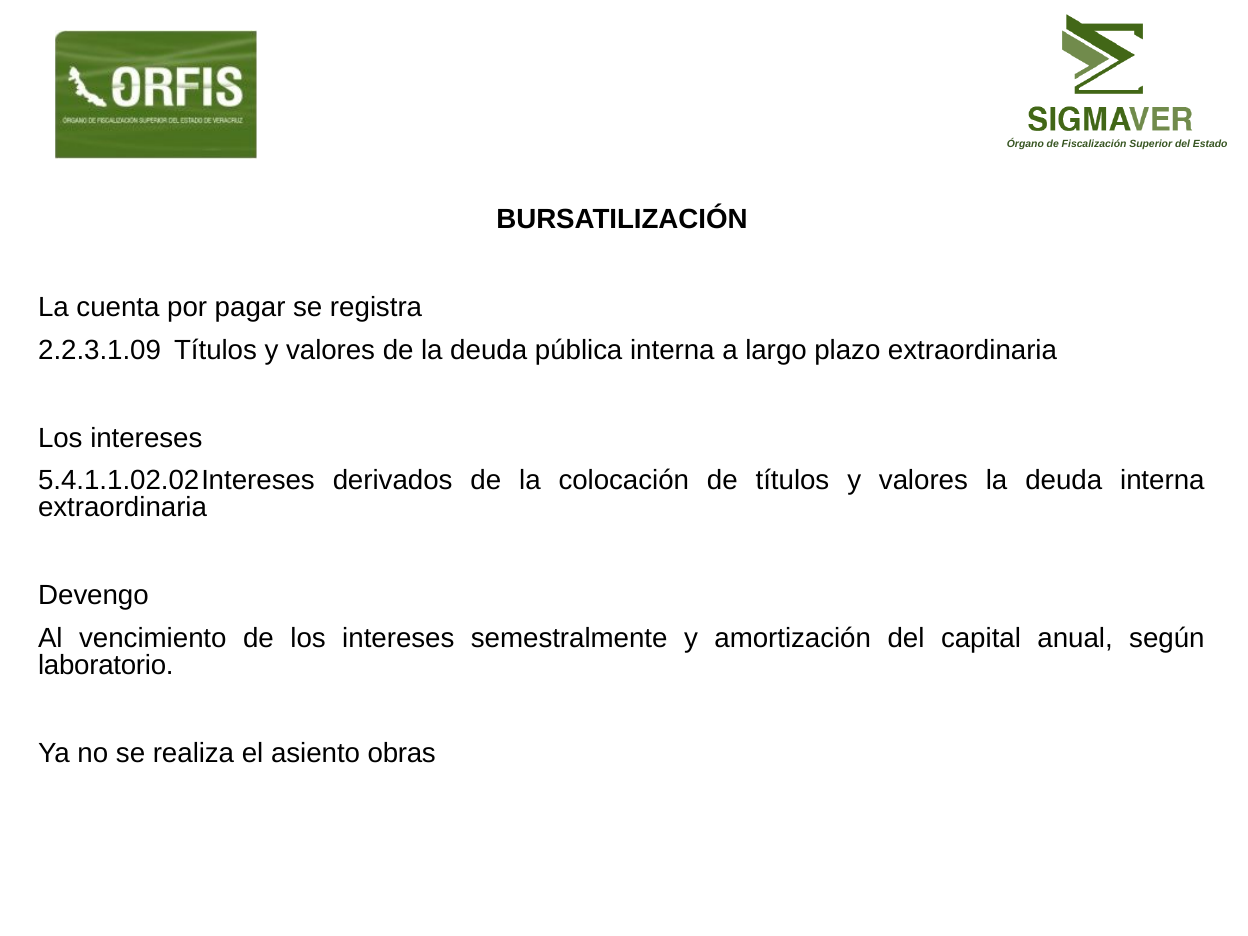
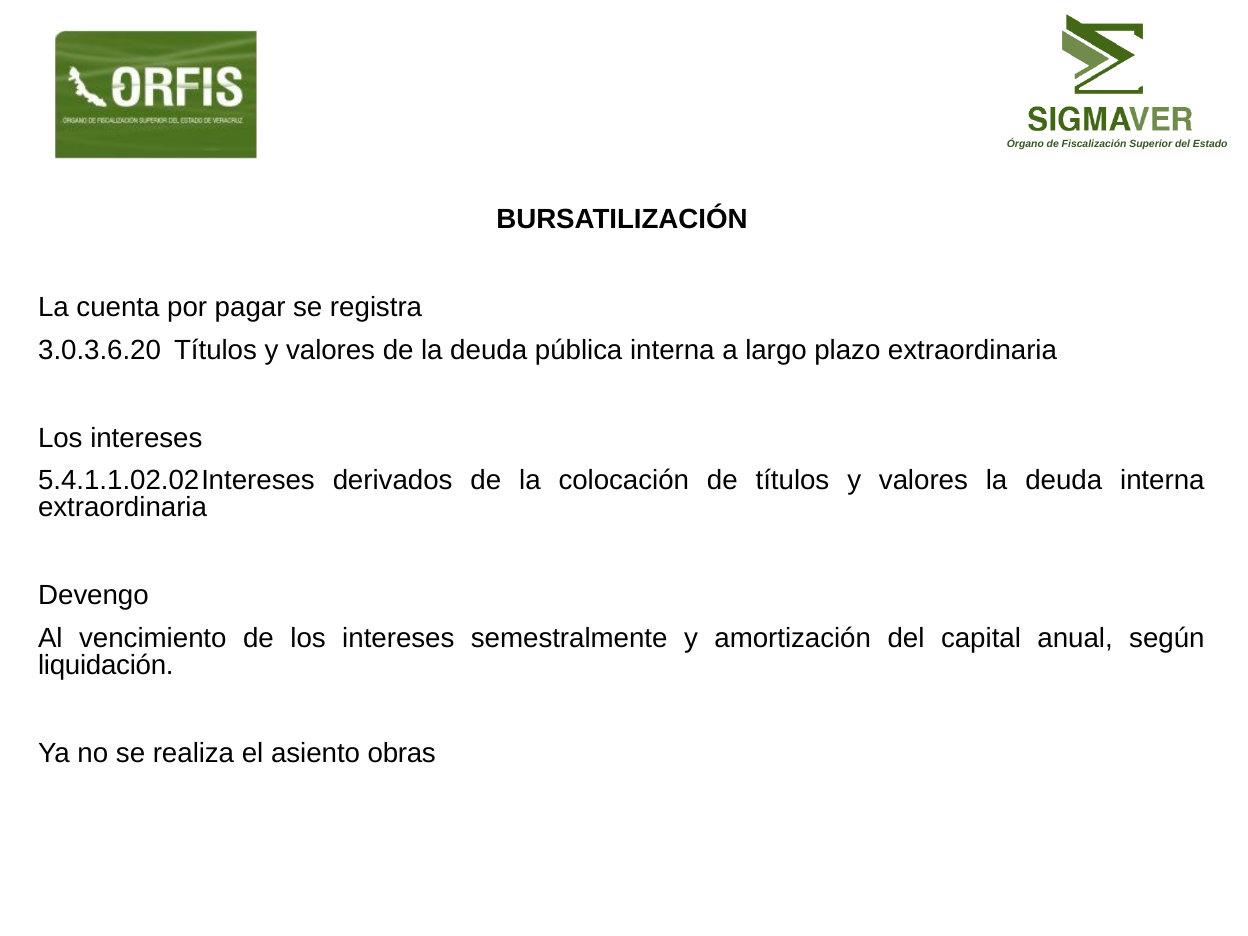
2.2.3.1.09: 2.2.3.1.09 -> 3.0.3.6.20 (100, 350)
laboratorio: laboratorio -> liquidación (106, 665)
